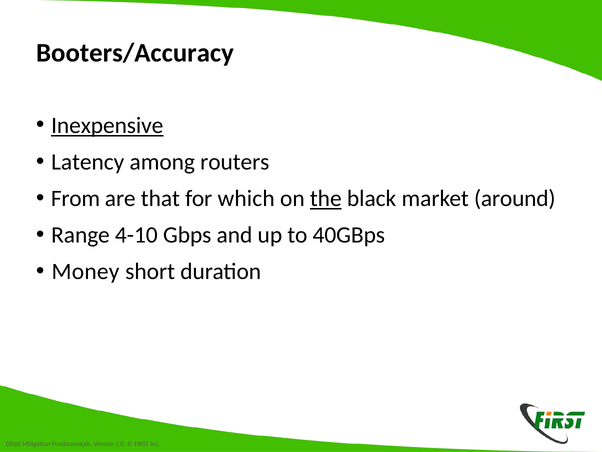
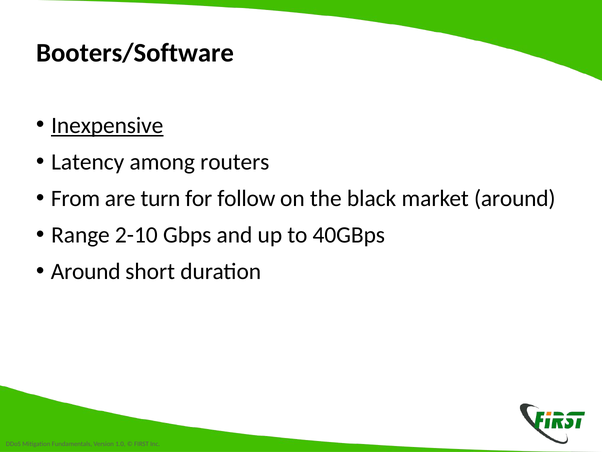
Booters/Accuracy: Booters/Accuracy -> Booters/Software (135, 53)
that: that -> turn (160, 198)
which: which -> follow (246, 198)
the underline: present -> none (326, 198)
4-10: 4-10 -> 2-10 (136, 235)
Money: Money -> Around (86, 271)
